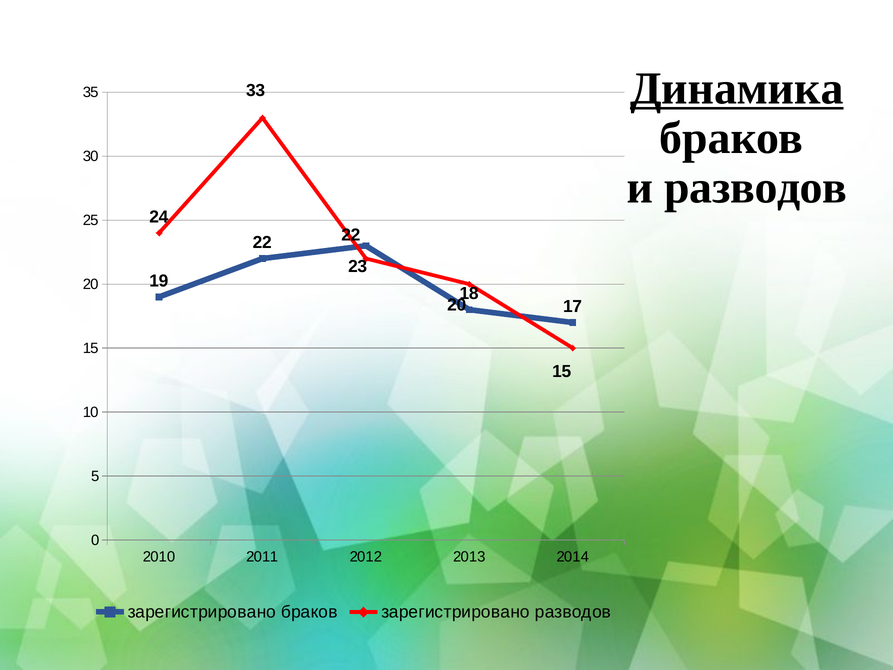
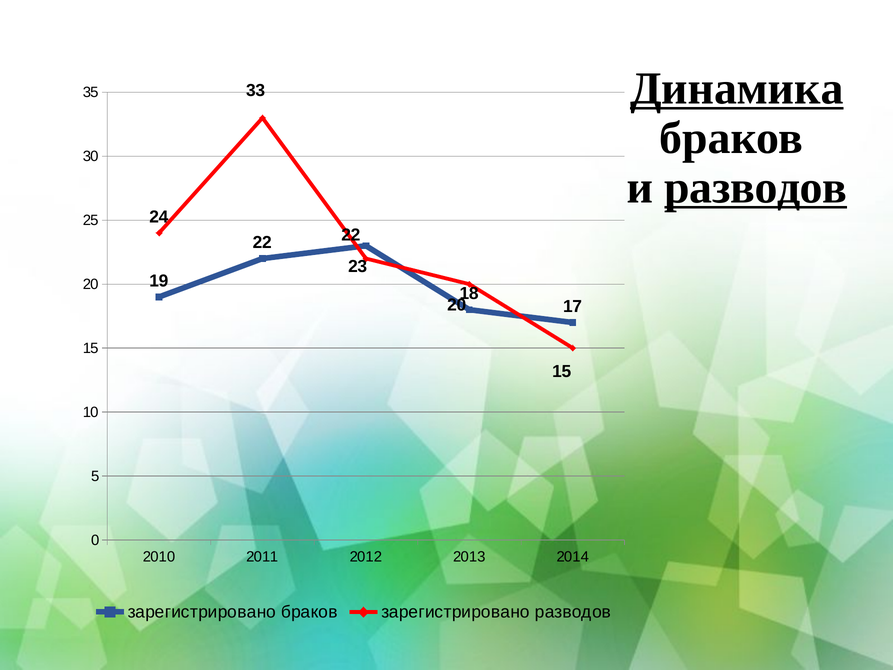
разводов underline: none -> present (756, 188)
